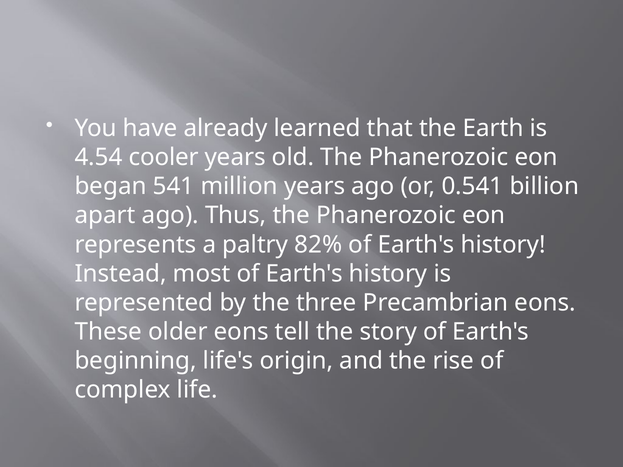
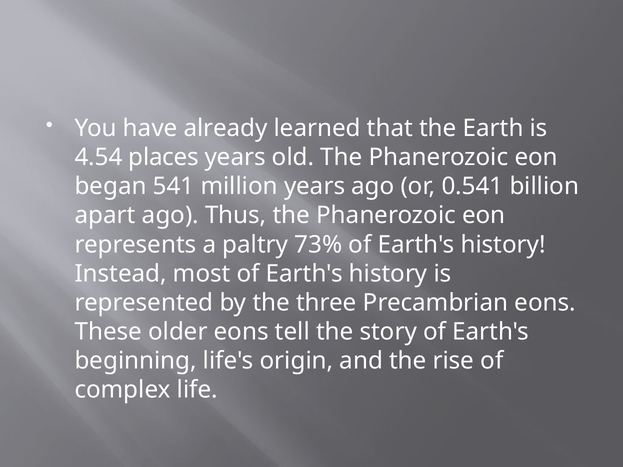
cooler: cooler -> places (164, 157)
82%: 82% -> 73% (318, 245)
